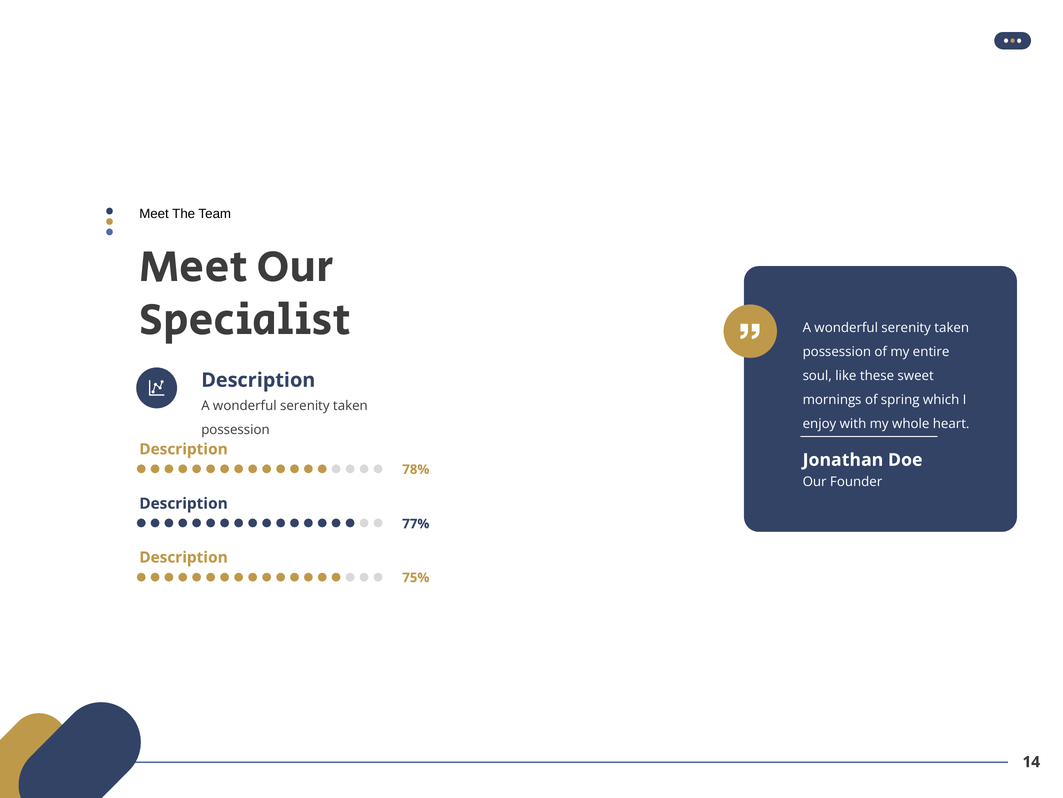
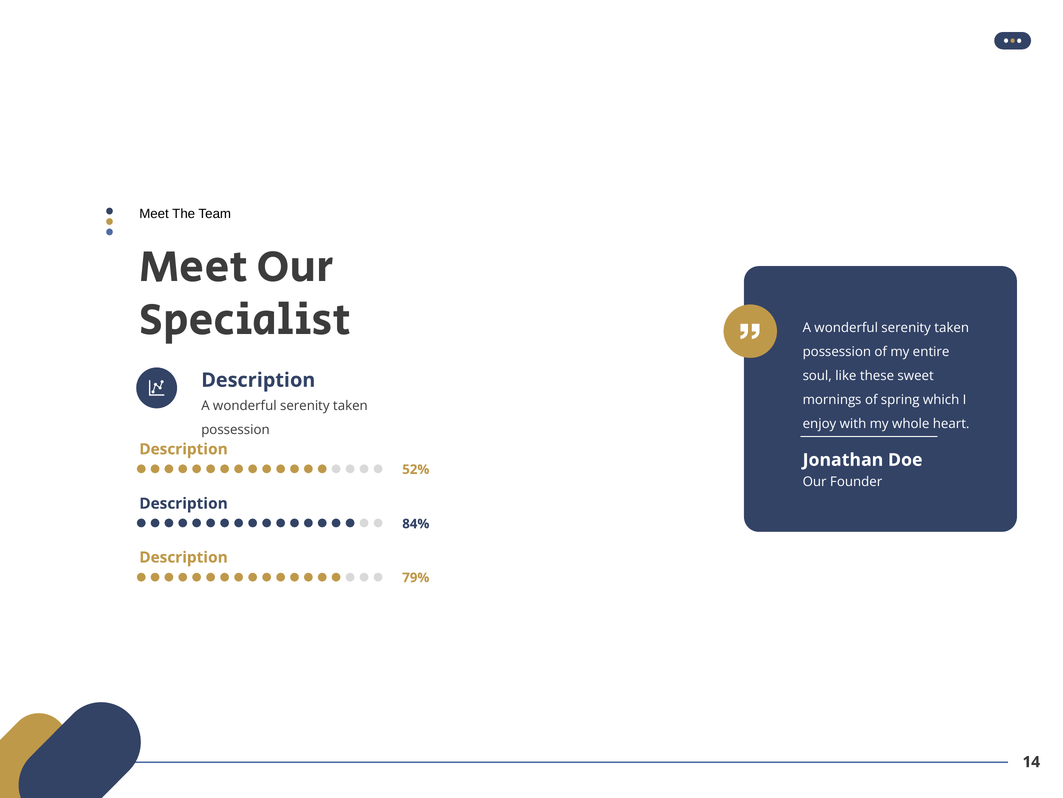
78%: 78% -> 52% (416, 469)
77%: 77% -> 84% (416, 523)
75%: 75% -> 79% (416, 577)
